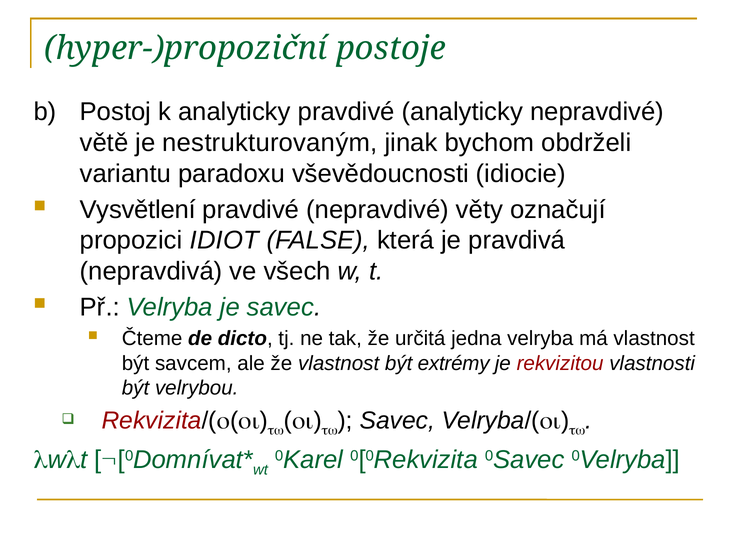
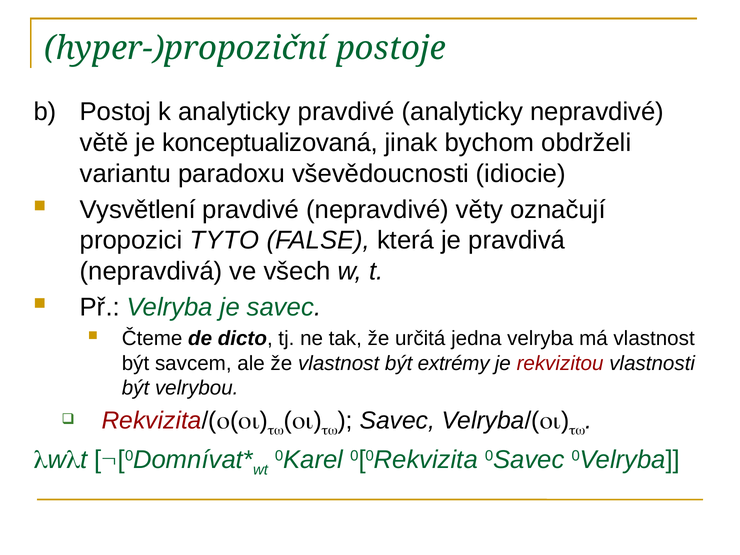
nestrukturovaným: nestrukturovaným -> konceptualizovaná (270, 143)
IDIOT: IDIOT -> TYTO (224, 240)
